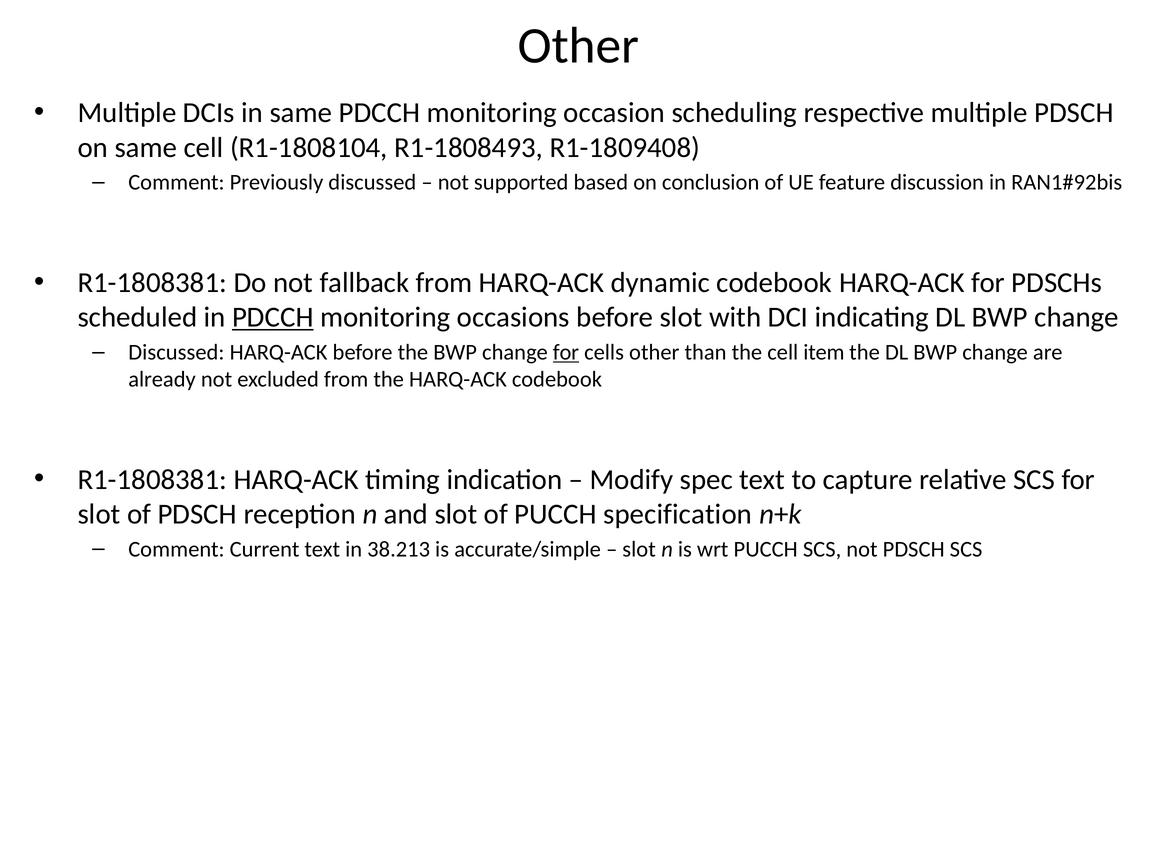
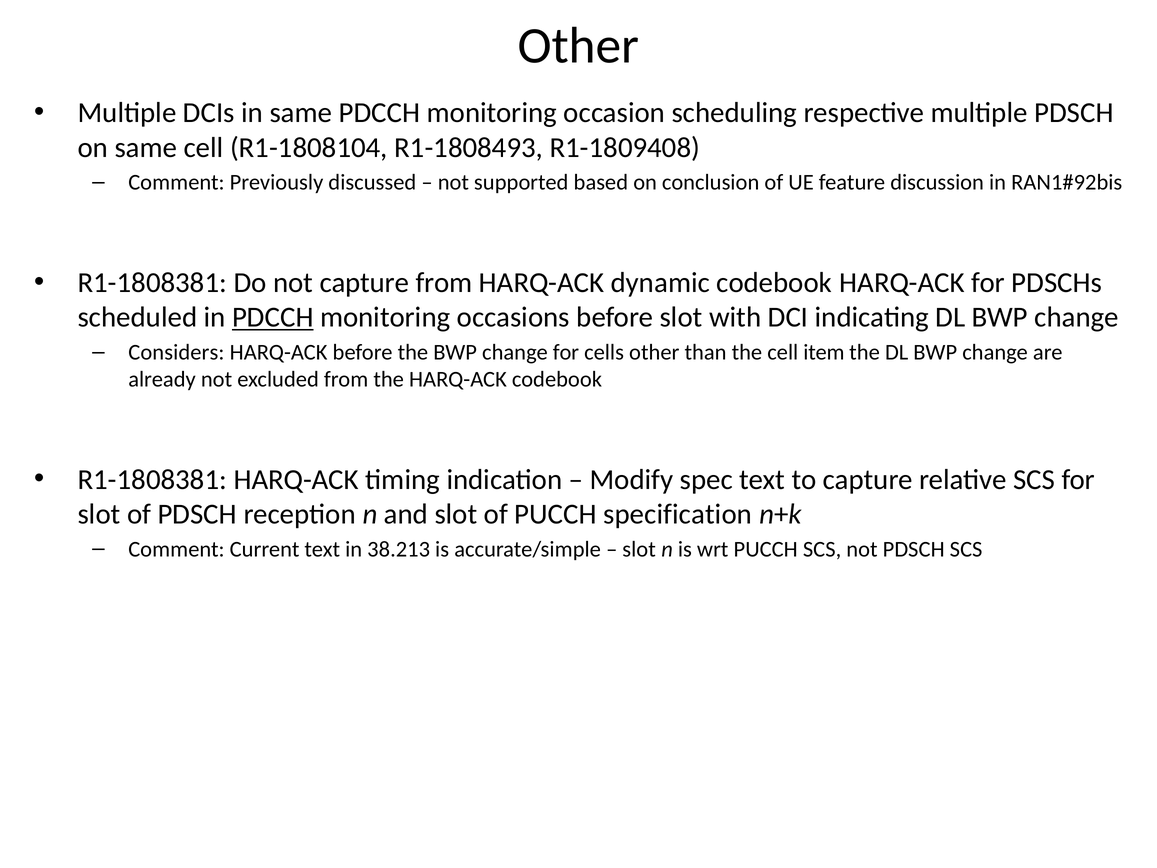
not fallback: fallback -> capture (364, 283)
Discussed: Discussed -> Considers (176, 352)
for underline: present -> none (566, 352)
